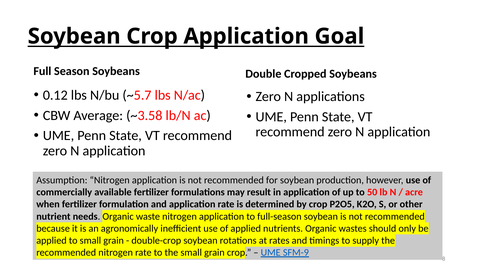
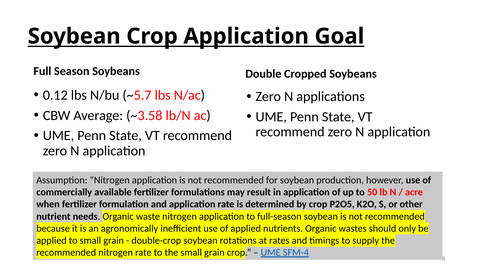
SFM-9: SFM-9 -> SFM-4 (296, 253)
